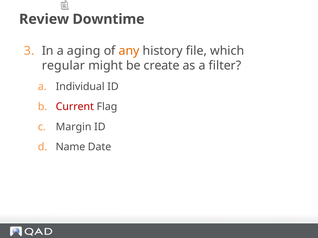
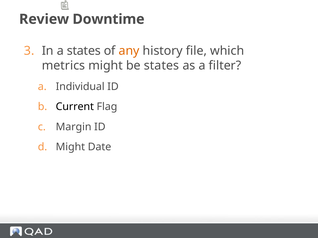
a aging: aging -> states (84, 51)
regular: regular -> metrics (63, 66)
be create: create -> states (161, 66)
Current colour: red -> black (75, 107)
Name: Name -> Might (70, 147)
